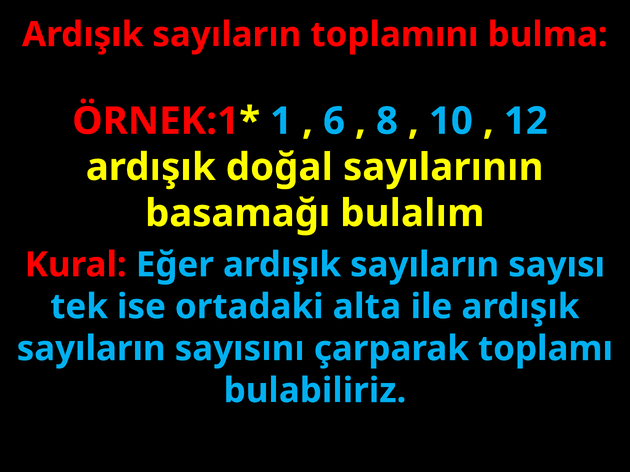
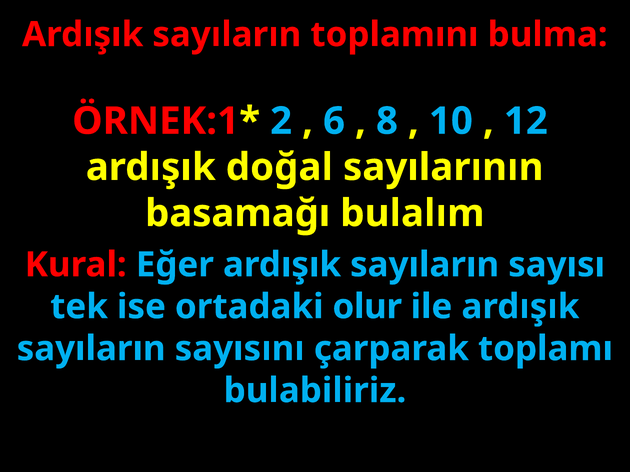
1: 1 -> 2 (281, 121)
alta: alta -> olur (367, 307)
